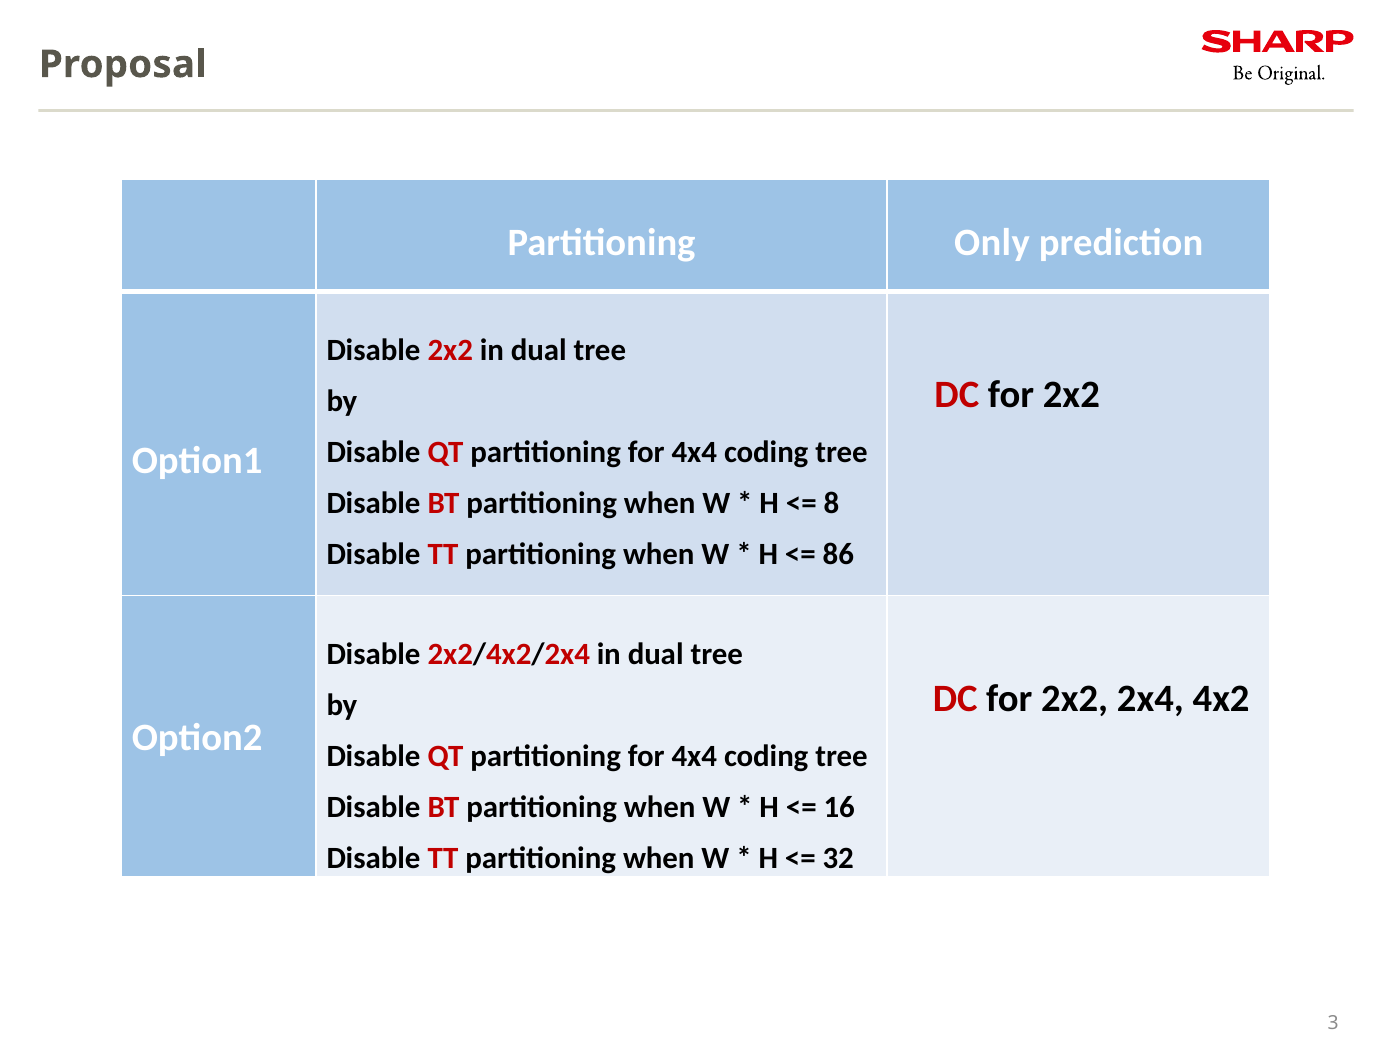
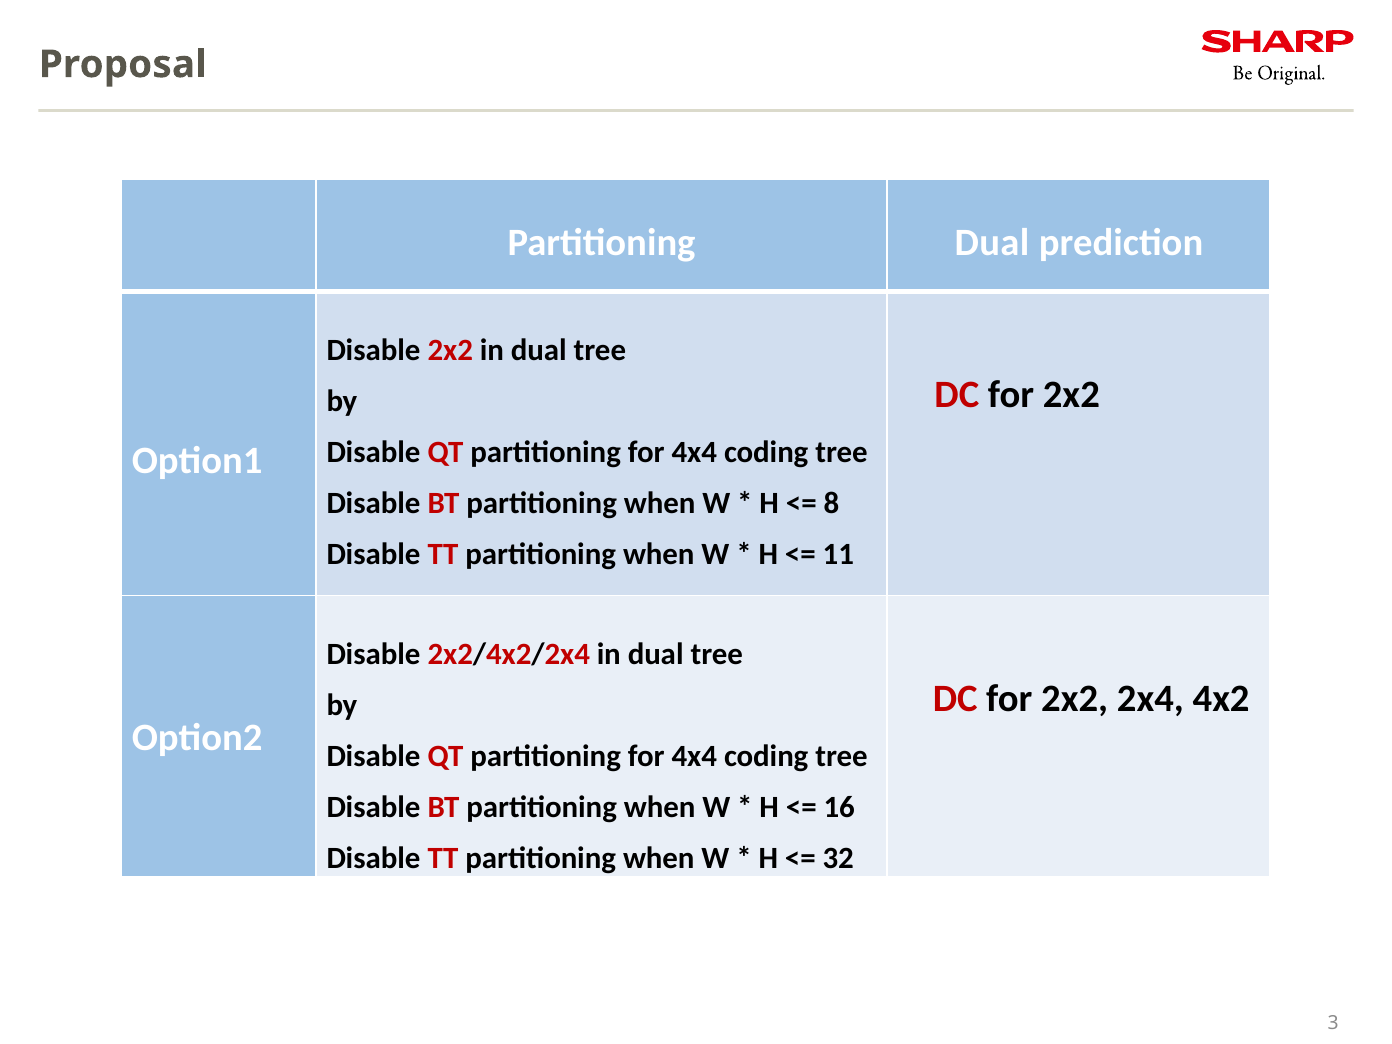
Partitioning Only: Only -> Dual (992, 243)
86: 86 -> 11 (838, 554)
